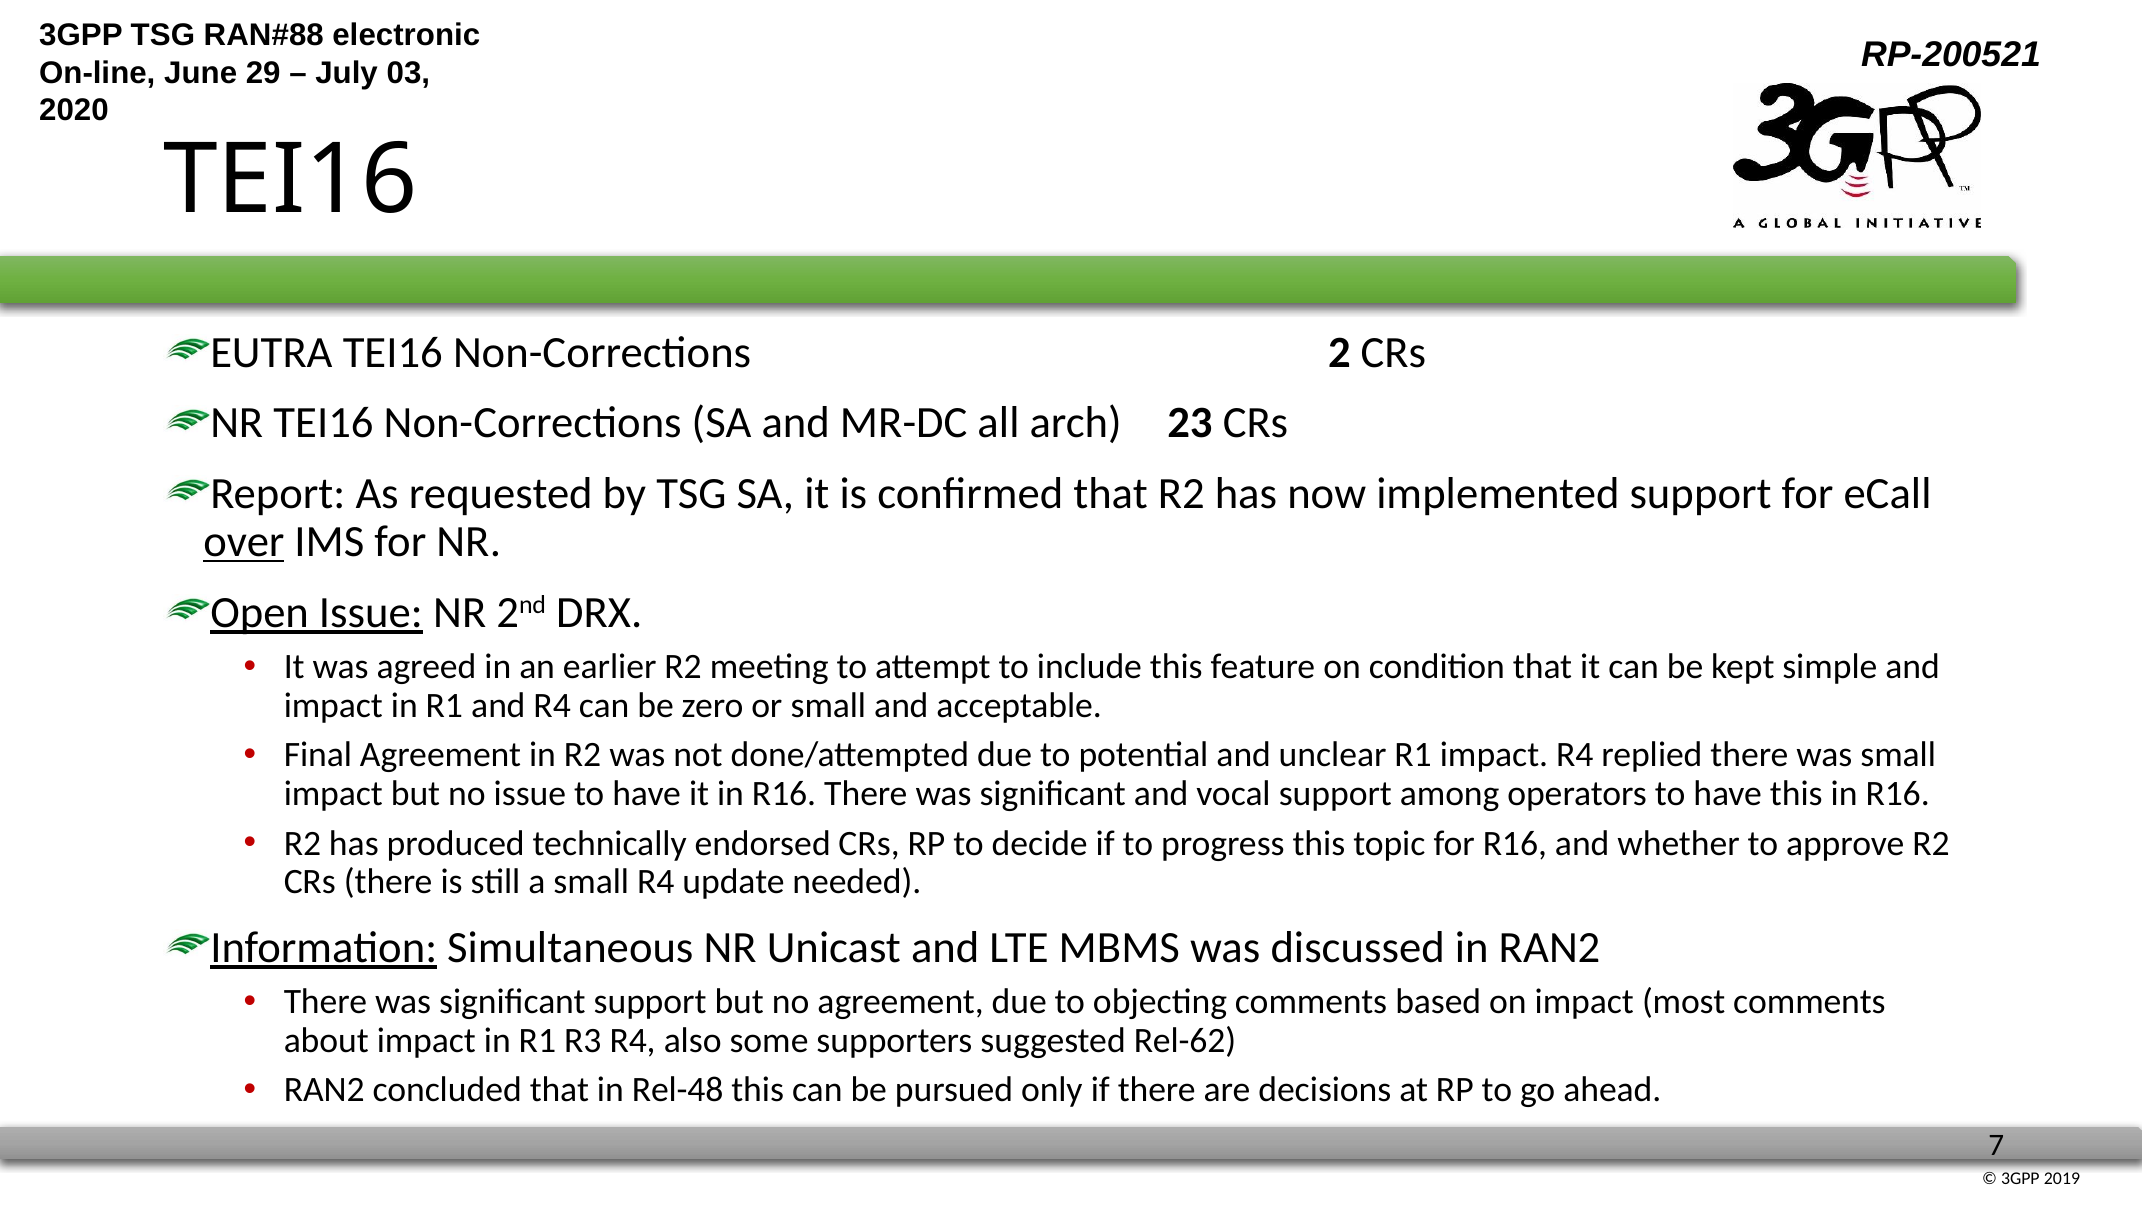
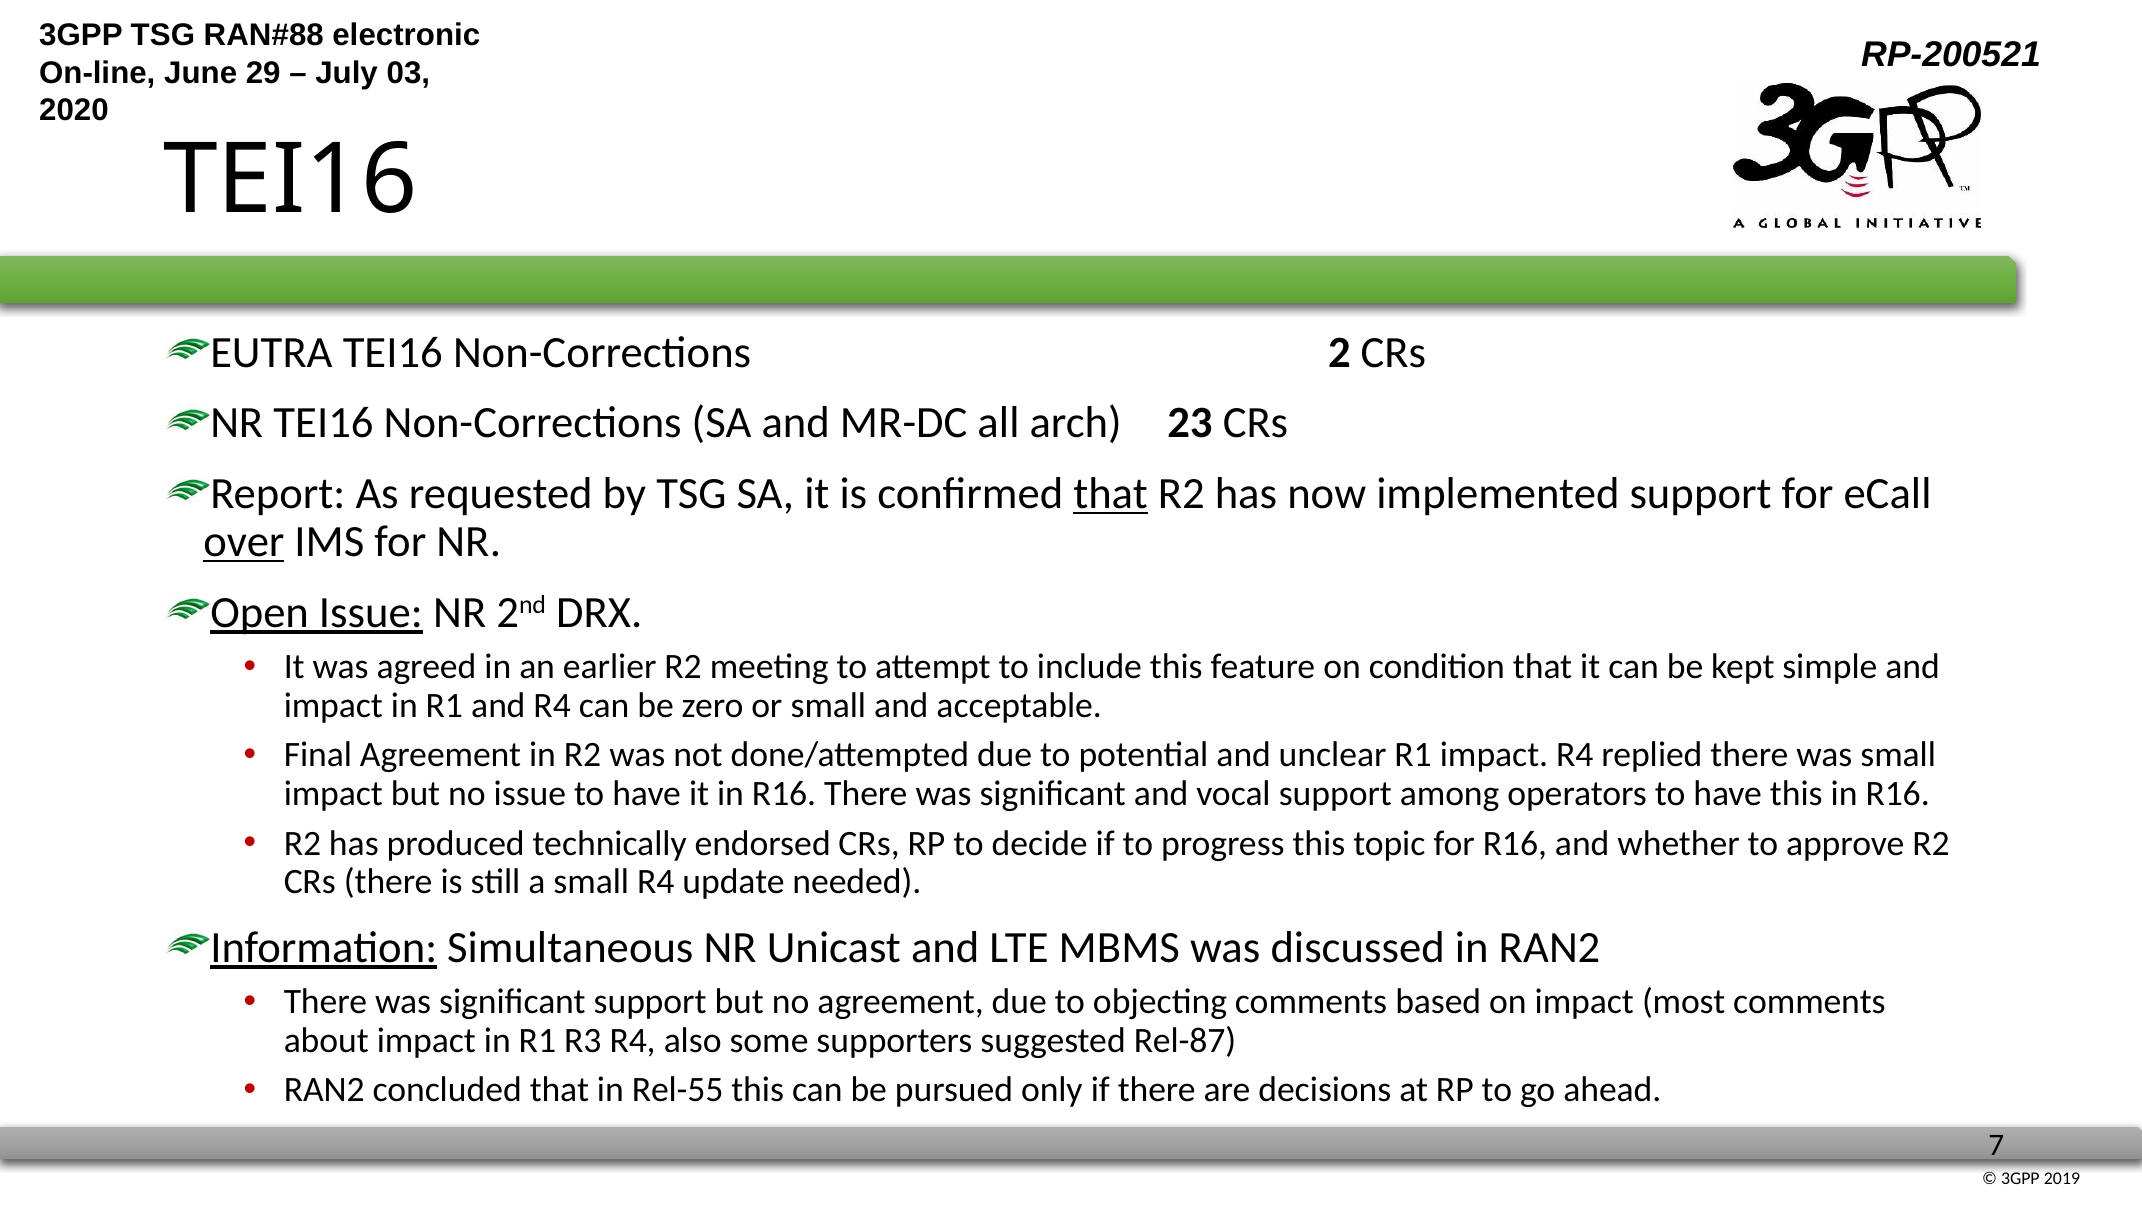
that underline: none -> present (1111, 494)
Rel-62: Rel-62 -> Rel-87 (1185, 1040)
Rel-48: Rel-48 -> Rel-55 (678, 1090)
